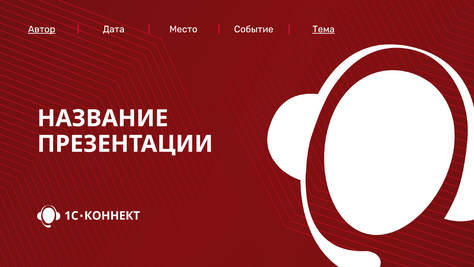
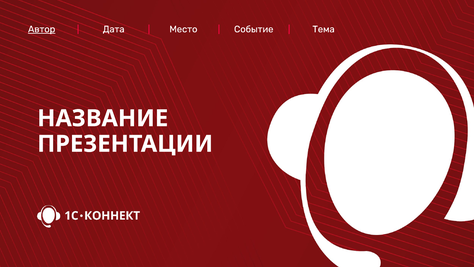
Тема underline: present -> none (324, 29)
